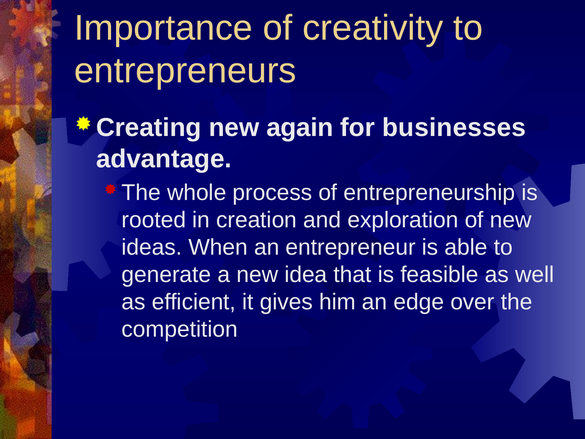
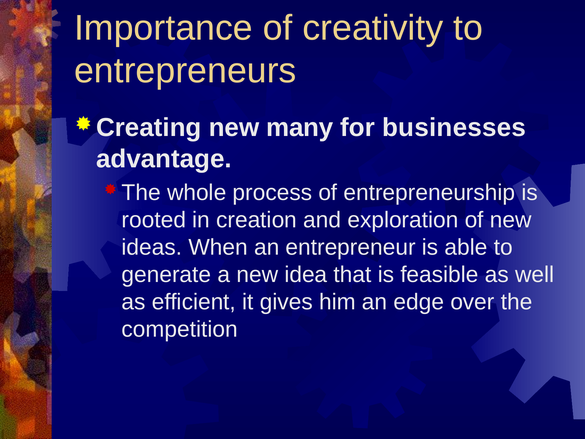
again: again -> many (300, 128)
